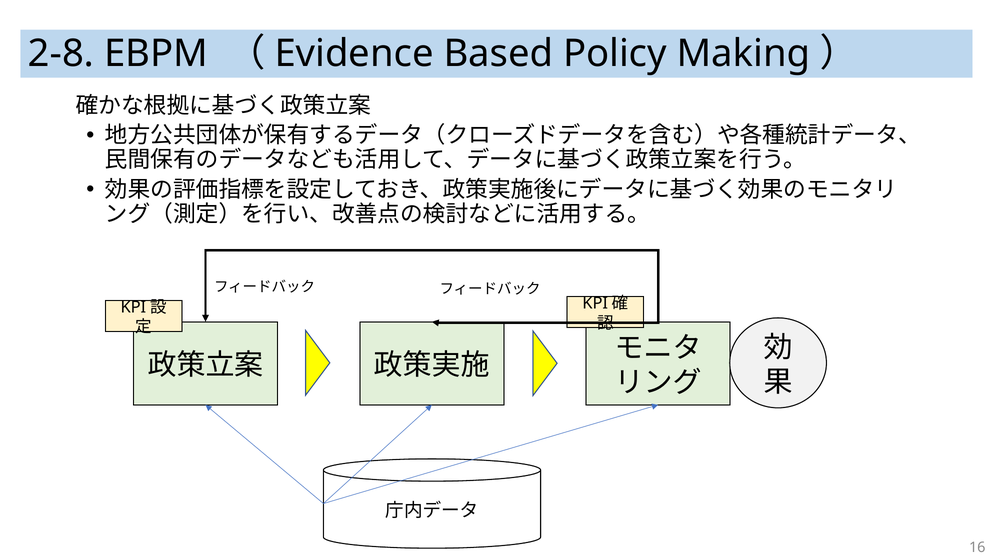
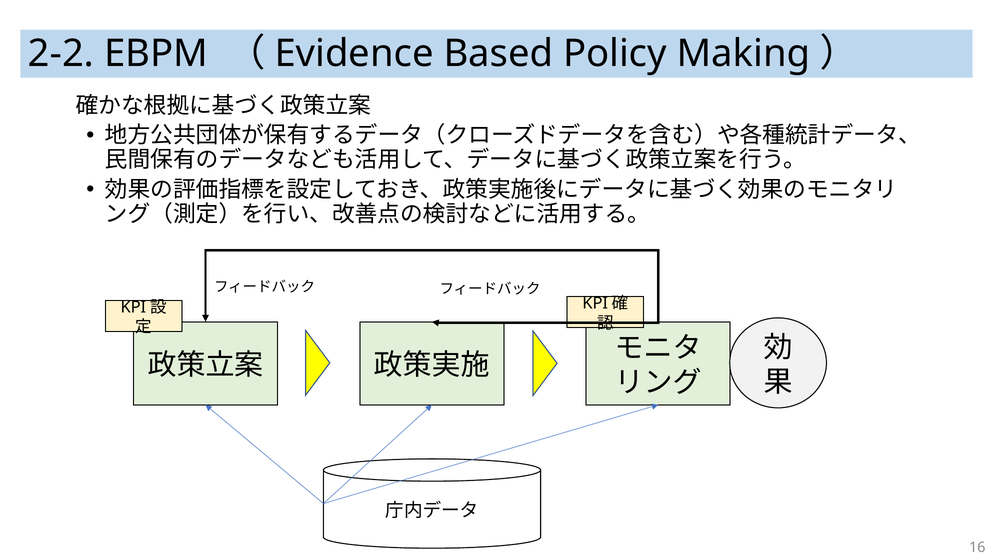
2-8: 2-8 -> 2-2 (61, 54)
